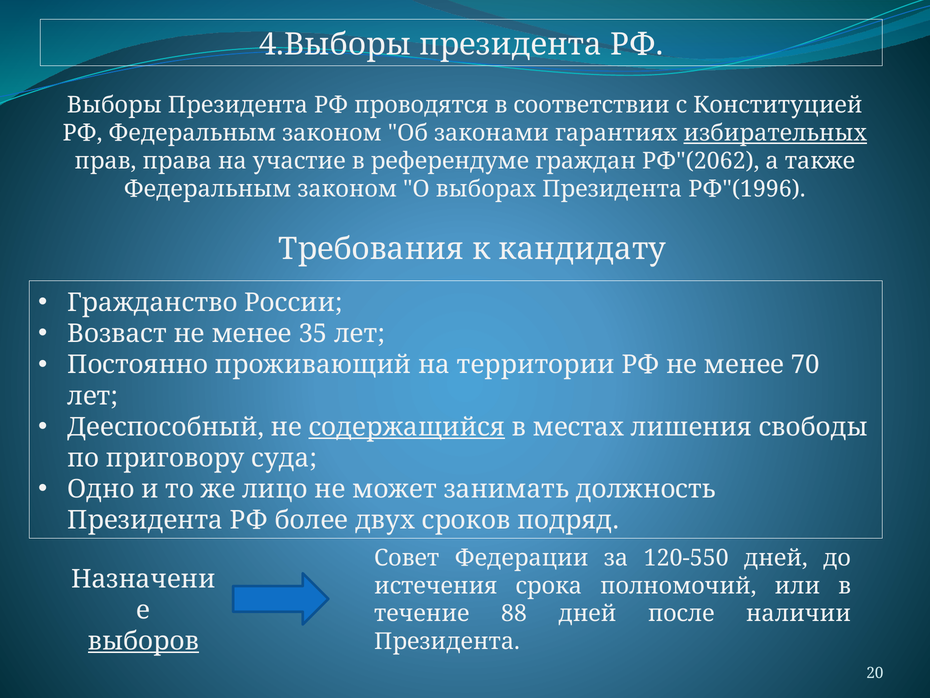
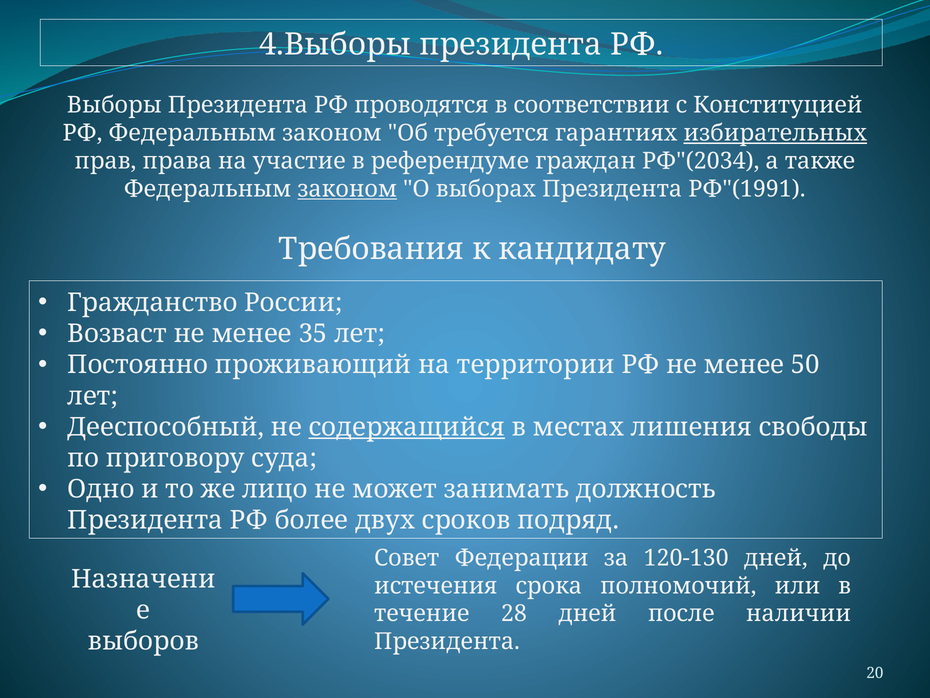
законами: законами -> требуется (492, 133)
РФ"(2062: РФ"(2062 -> РФ"(2034 (701, 161)
законом underline: none -> present (347, 189)
РФ"(1996: РФ"(1996 -> РФ"(1991 (747, 189)
70: 70 -> 50 (805, 365)
120-550: 120-550 -> 120-130 (686, 558)
88: 88 -> 28 (514, 613)
выборов underline: present -> none (143, 641)
